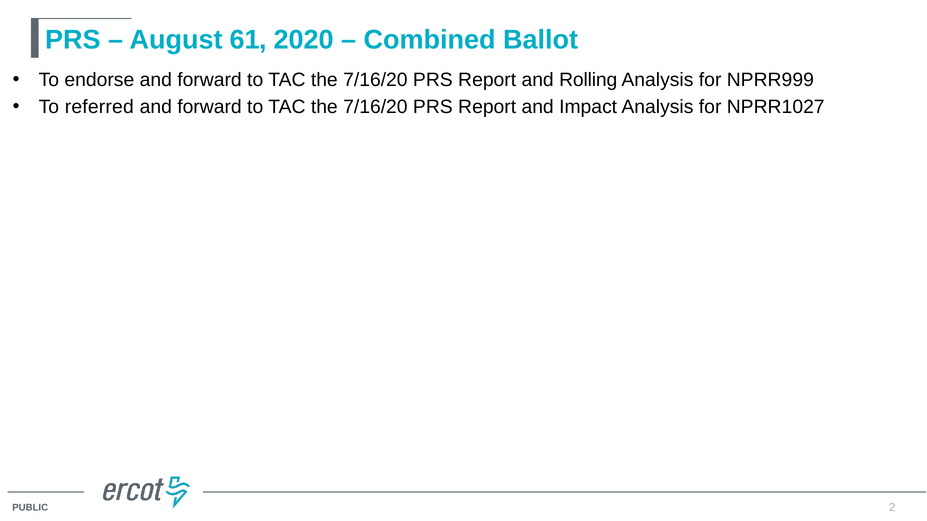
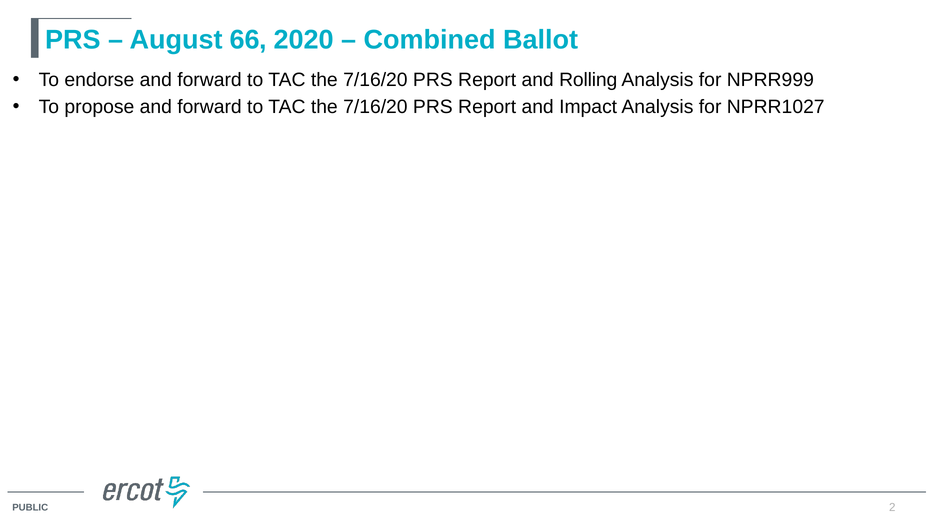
61: 61 -> 66 (248, 40)
referred: referred -> propose (99, 107)
